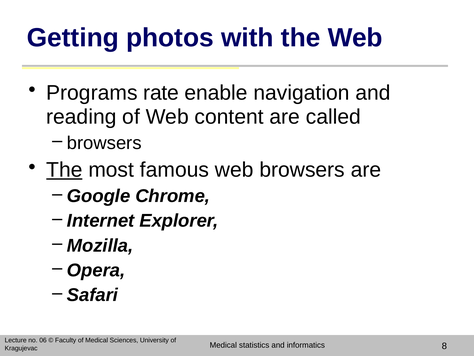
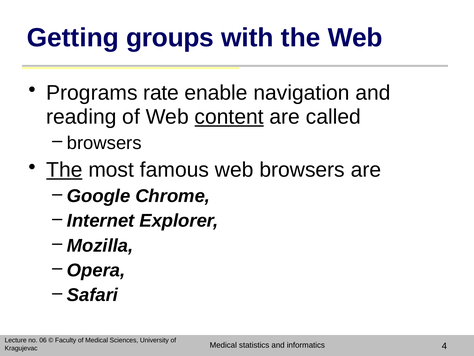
photos: photos -> groups (170, 38)
content underline: none -> present (229, 117)
8: 8 -> 4 (444, 346)
